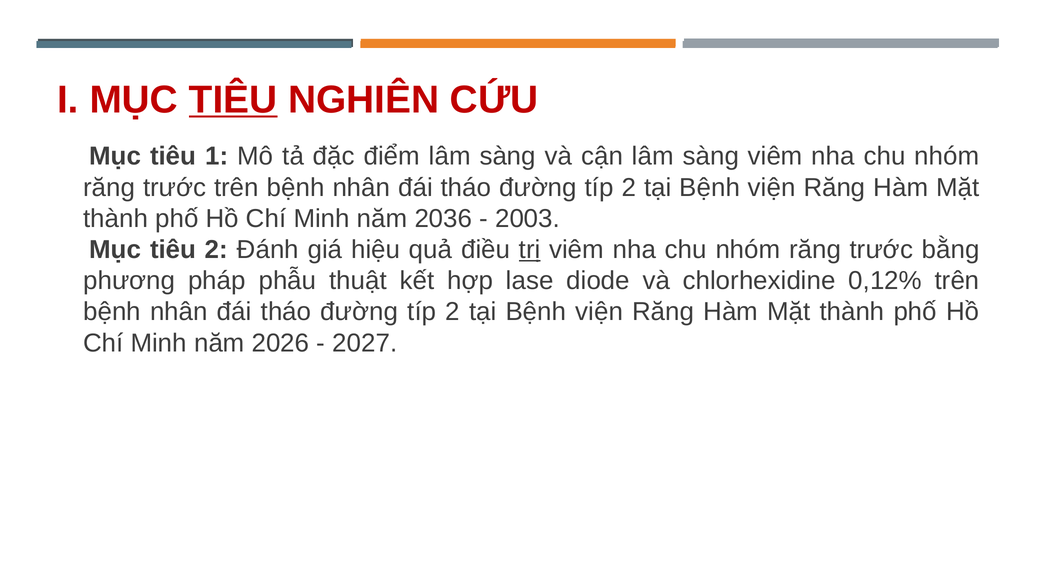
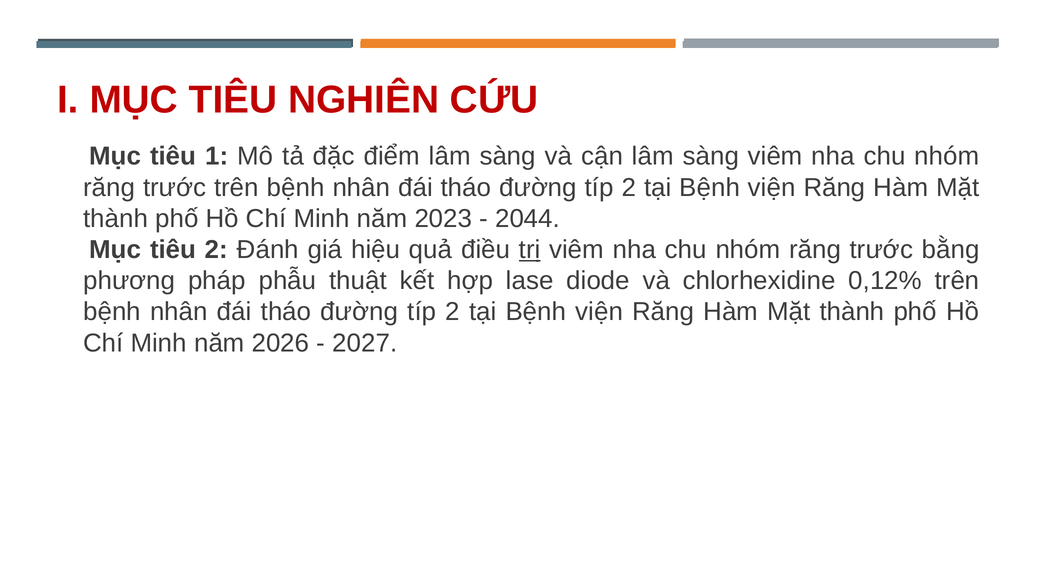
TIÊU underline: present -> none (233, 100)
2036: 2036 -> 2023 (443, 219)
2003: 2003 -> 2044 (528, 219)
